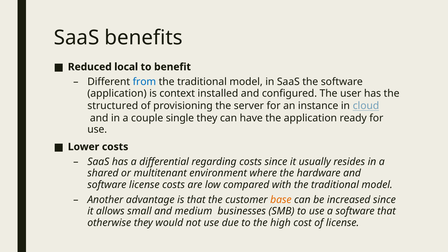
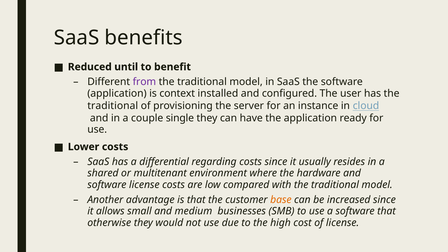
local: local -> until (126, 67)
from colour: blue -> purple (144, 82)
structured: structured -> traditional (113, 106)
